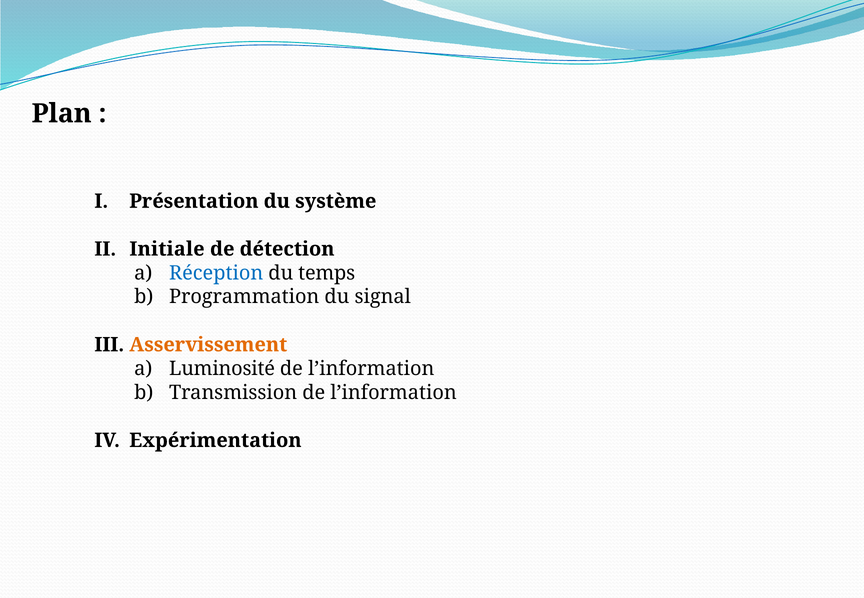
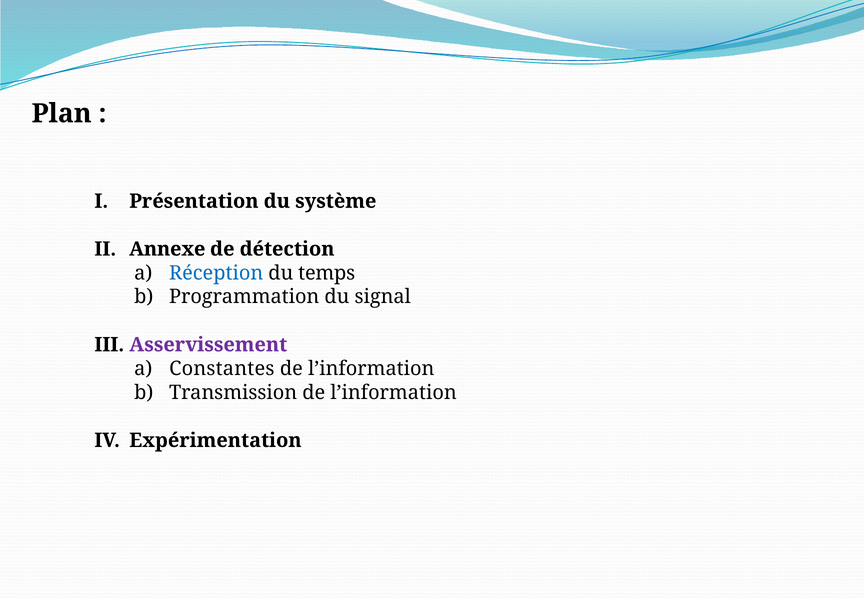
Initiale: Initiale -> Annexe (167, 249)
Asservissement colour: orange -> purple (208, 345)
Luminosité: Luminosité -> Constantes (222, 369)
